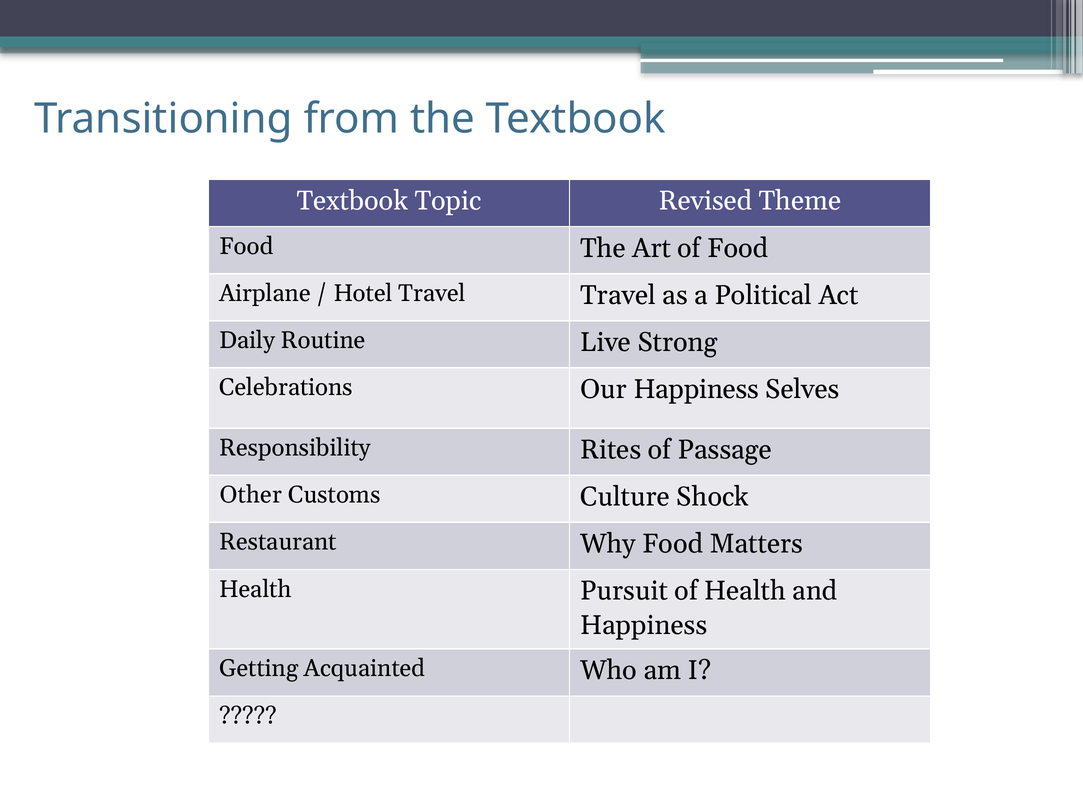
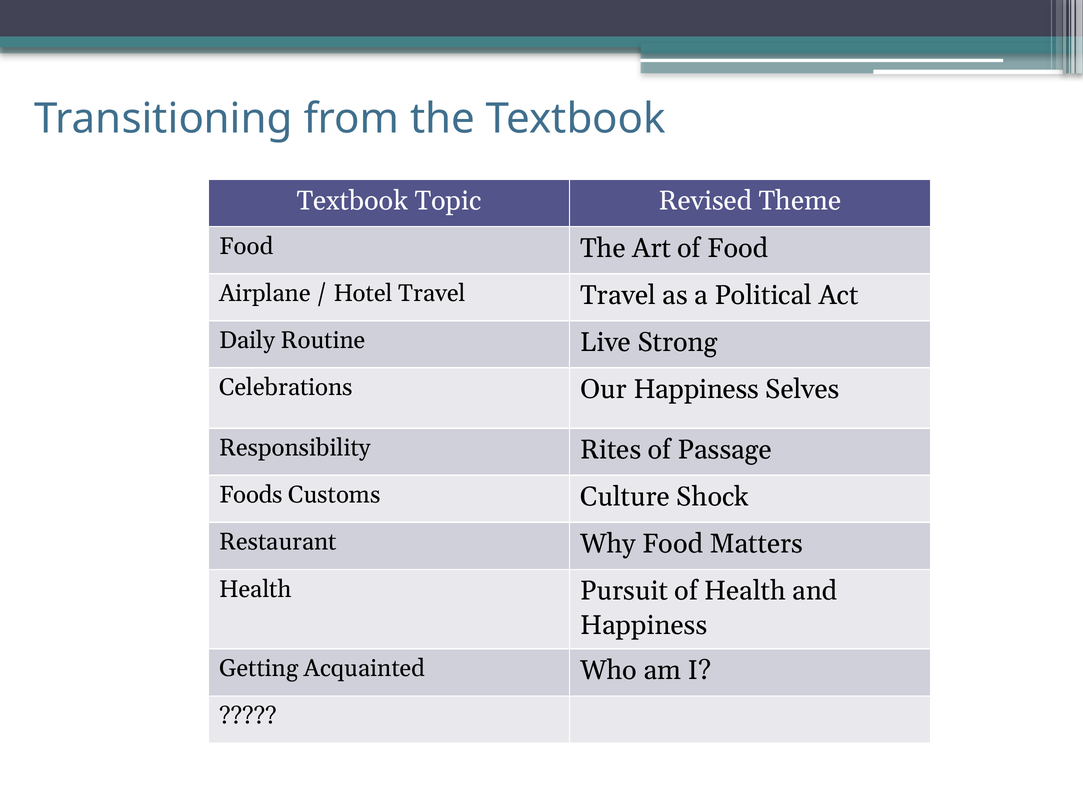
Other: Other -> Foods (251, 495)
